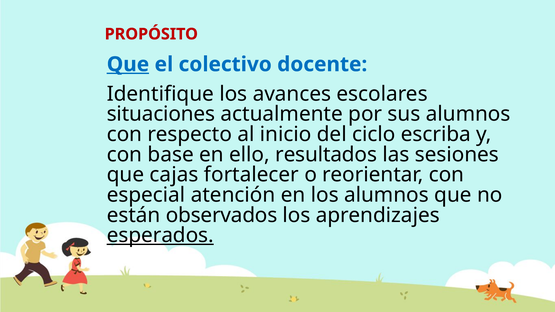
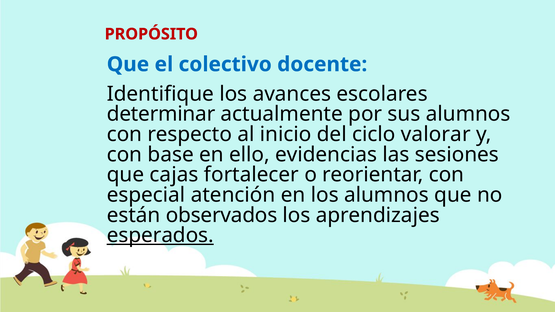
Que underline: present -> none (128, 64)
situaciones: situaciones -> determinar (161, 114)
escriba: escriba -> valorar (436, 134)
resultados: resultados -> evidencias (326, 155)
